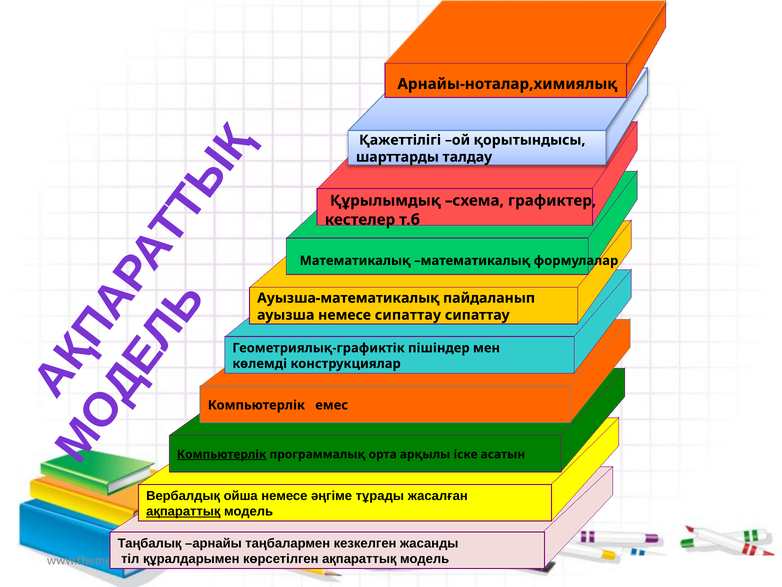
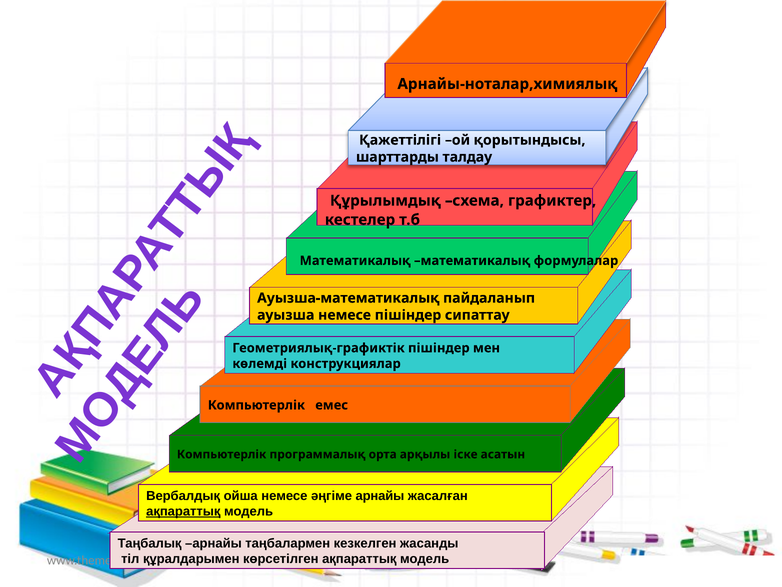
немесе сипаттау: сипаттау -> пішіндер (408, 315)
Компьютерлік underline: present -> none (222, 454)
әңгіме тұрады: тұрады -> арнайы (380, 495)
